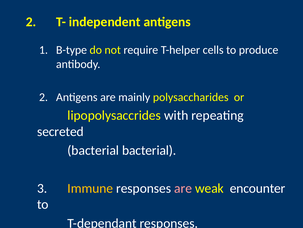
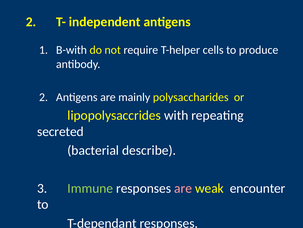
B-type: B-type -> B-with (71, 50)
bacterial bacterial: bacterial -> describe (149, 150)
Immune colour: yellow -> light green (90, 188)
